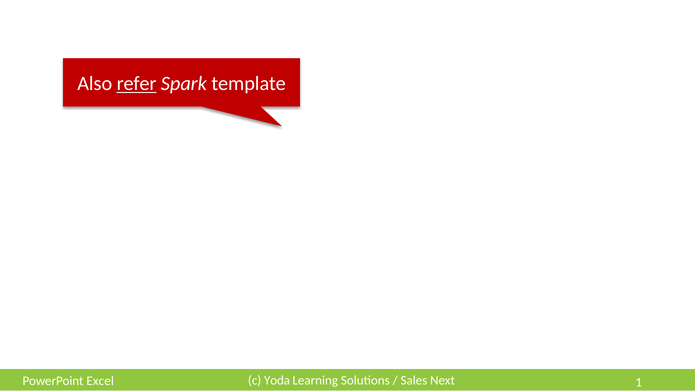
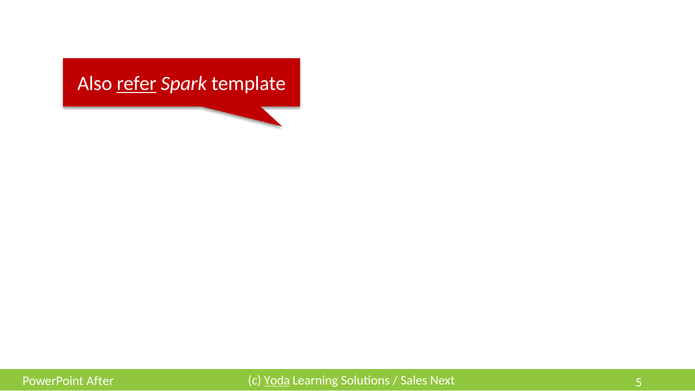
Yoda underline: none -> present (277, 381)
1: 1 -> 5 (639, 382)
Excel: Excel -> After (100, 381)
